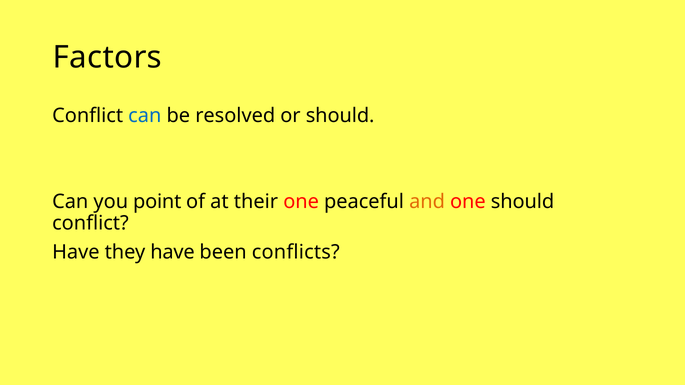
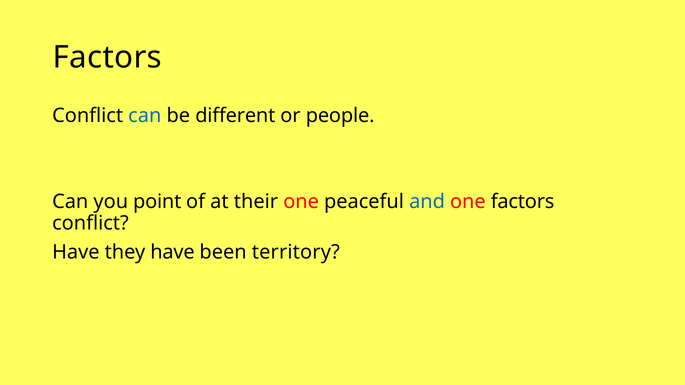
resolved: resolved -> different (235, 116)
or should: should -> people (340, 116)
and colour: orange -> blue (427, 202)
one should: should -> factors (523, 202)
conflicts: conflicts -> territory (296, 252)
